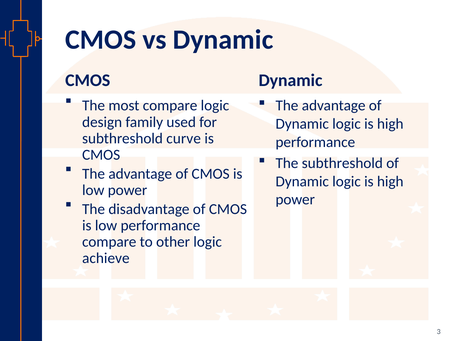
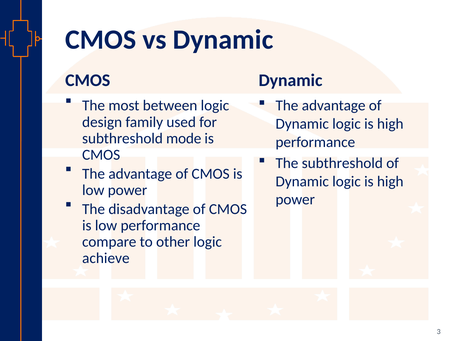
most compare: compare -> between (170, 106)
curve: curve -> mode (184, 138)
